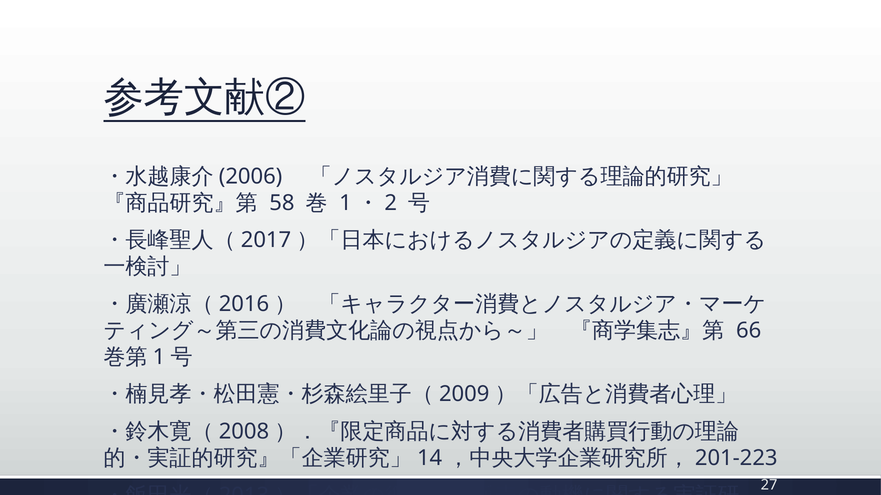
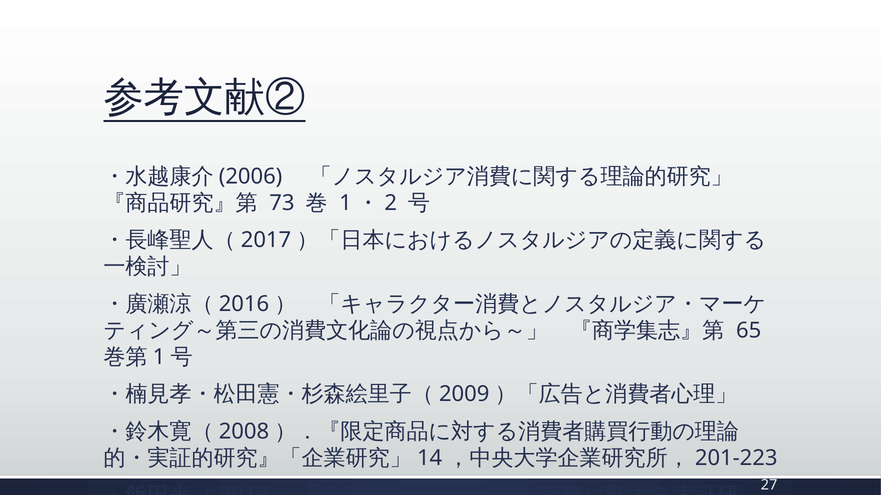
58: 58 -> 73 (282, 203)
66: 66 -> 65 (749, 331)
